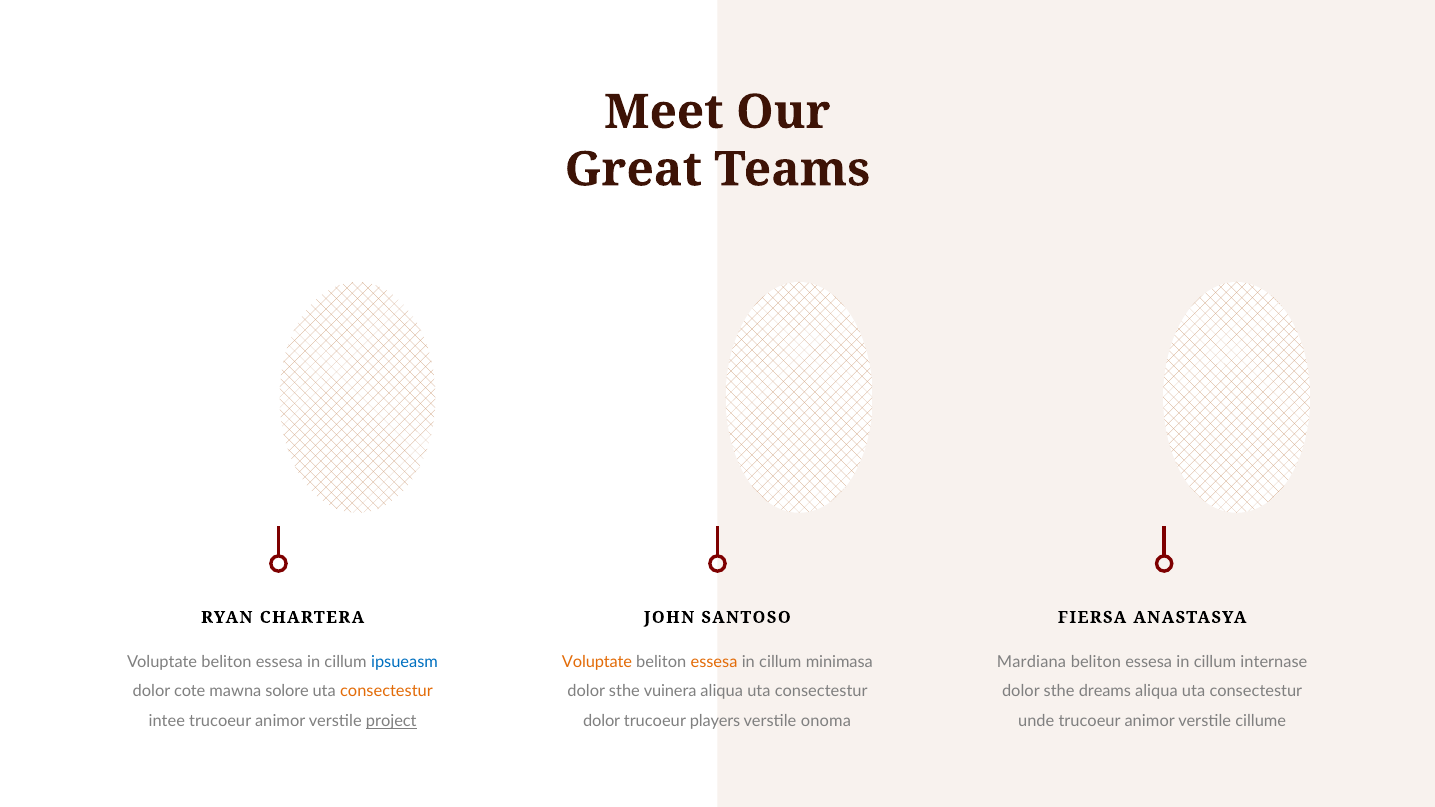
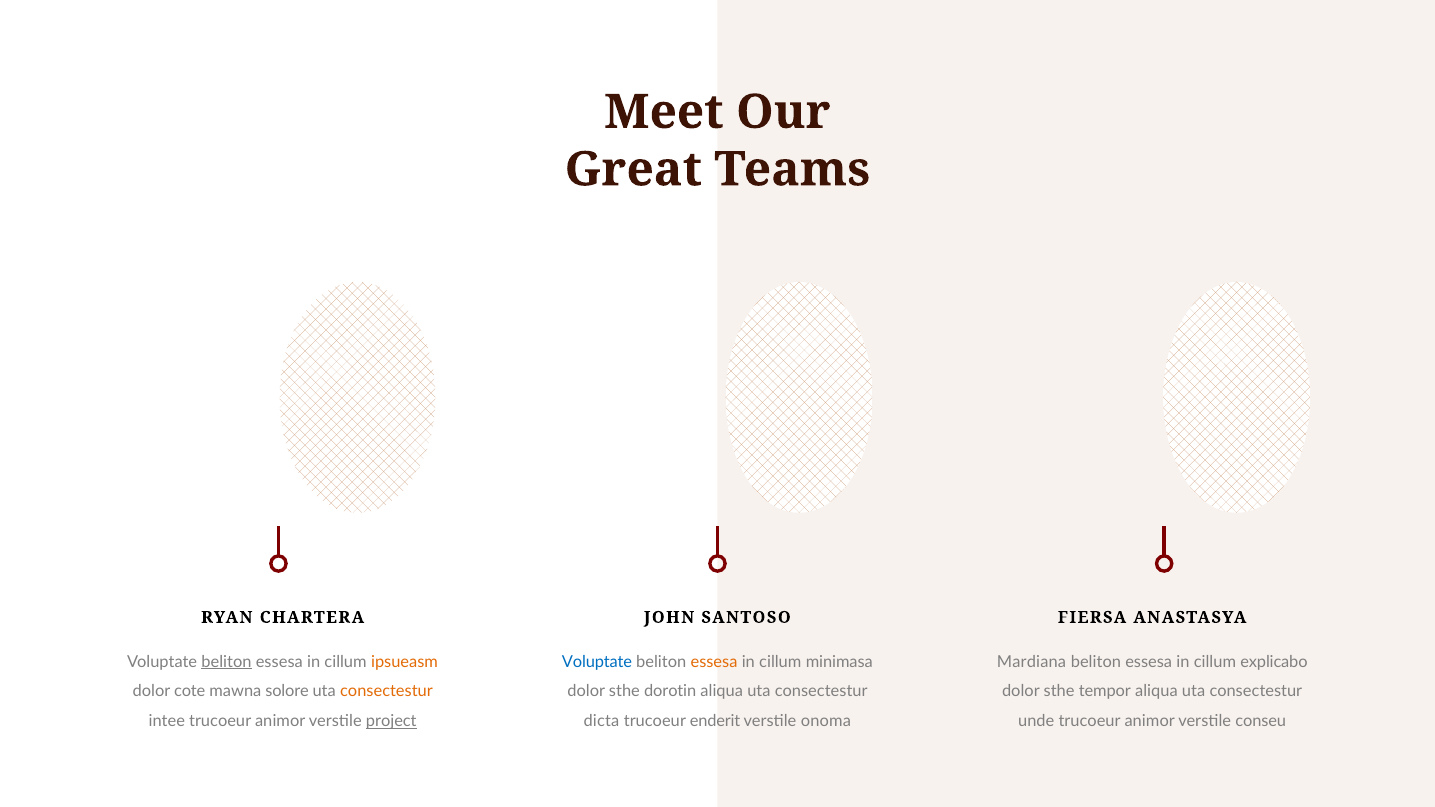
beliton underline: none -> present (226, 662)
ipsueasm colour: blue -> orange (405, 662)
Voluptate colour: orange -> blue (597, 662)
internase: internase -> explicabo (1274, 662)
vuinera: vuinera -> dorotin (670, 692)
dreams: dreams -> tempor (1105, 692)
dolor: dolor -> dicta (601, 721)
players: players -> enderit (715, 721)
cillume: cillume -> conseu (1261, 721)
